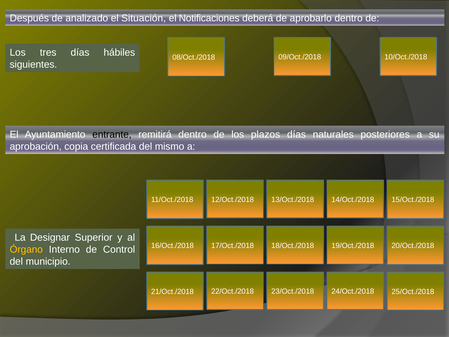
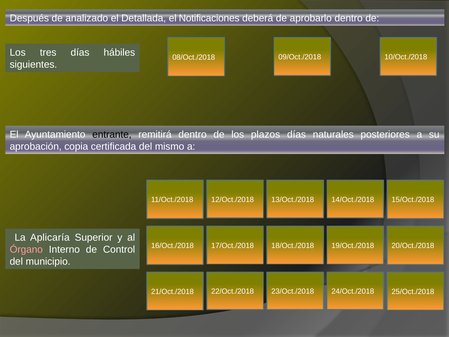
Situación: Situación -> Detallada (144, 18)
Designar: Designar -> Aplicaría (50, 237)
Órgano colour: yellow -> pink (26, 249)
